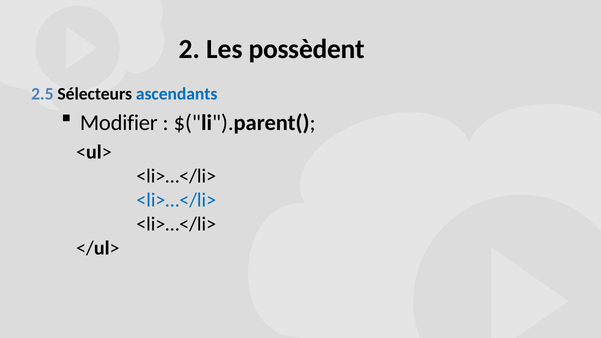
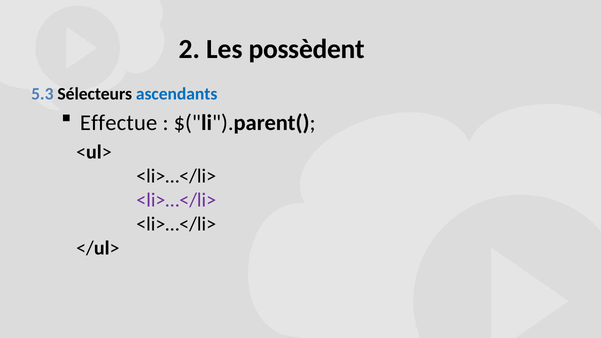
2.5: 2.5 -> 5.3 (42, 94)
Modifier: Modifier -> Effectue (119, 123)
<li>…</li> colour: blue -> purple (176, 200)
